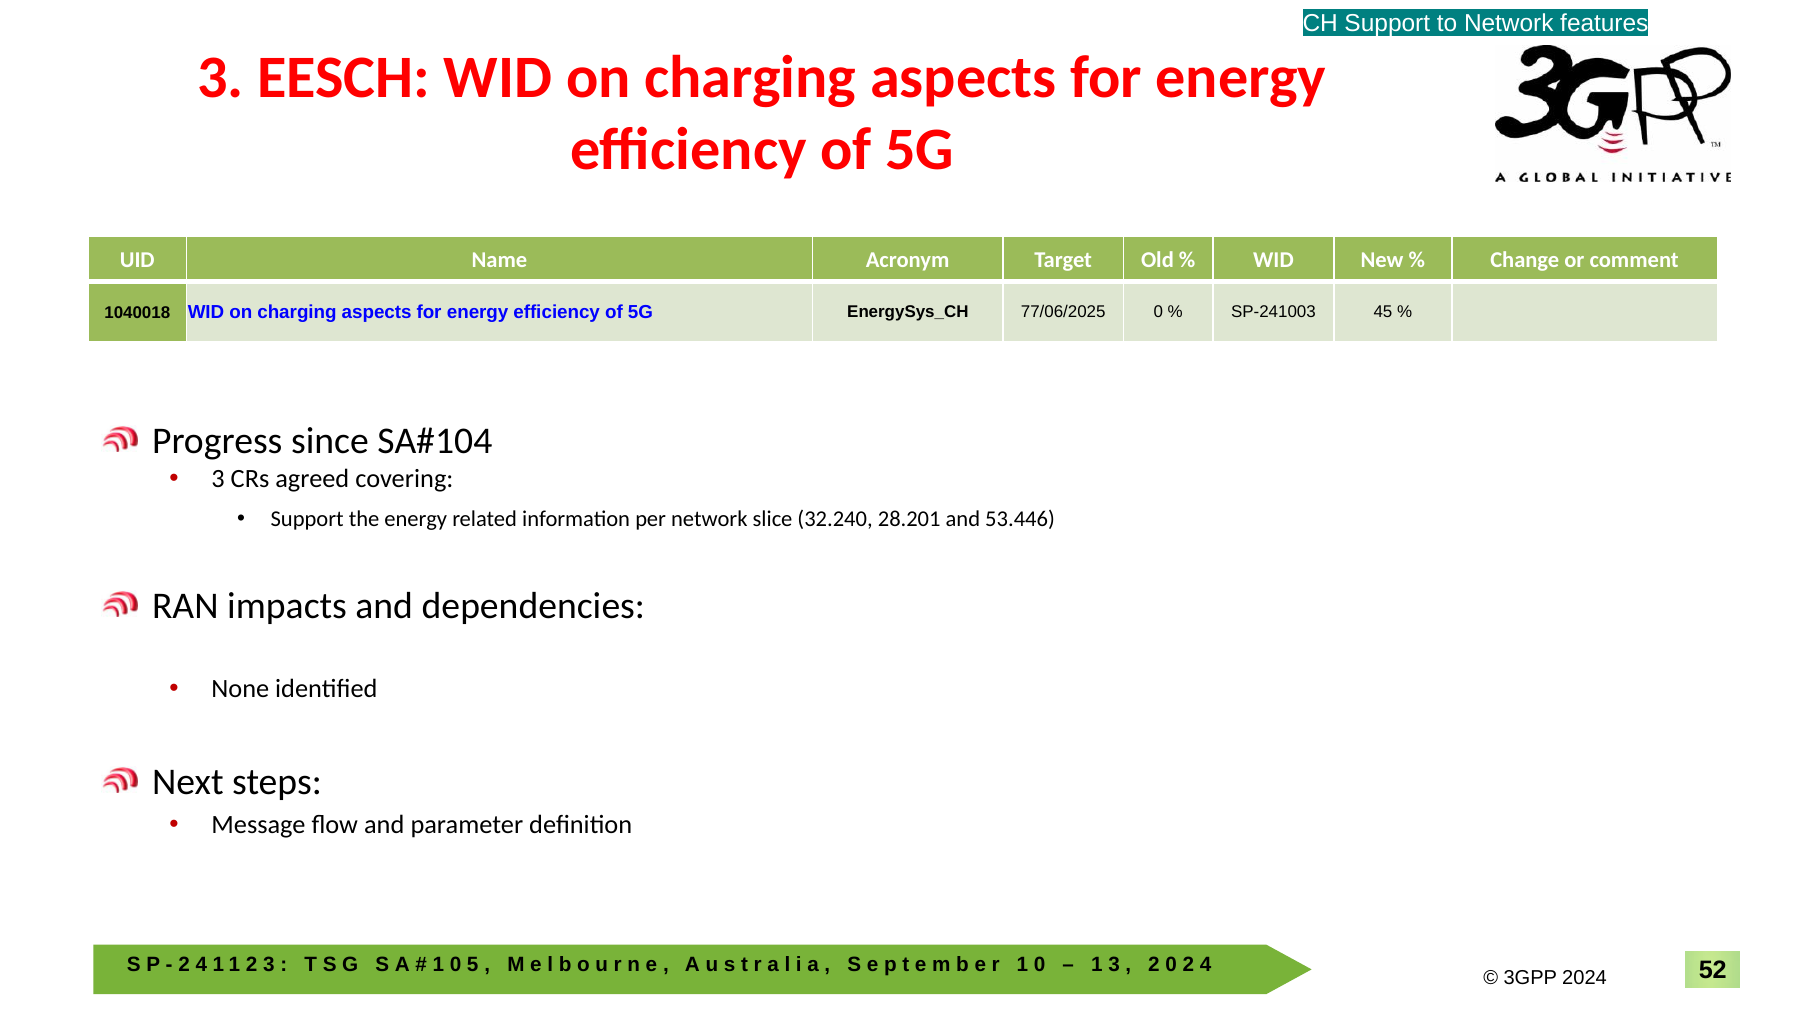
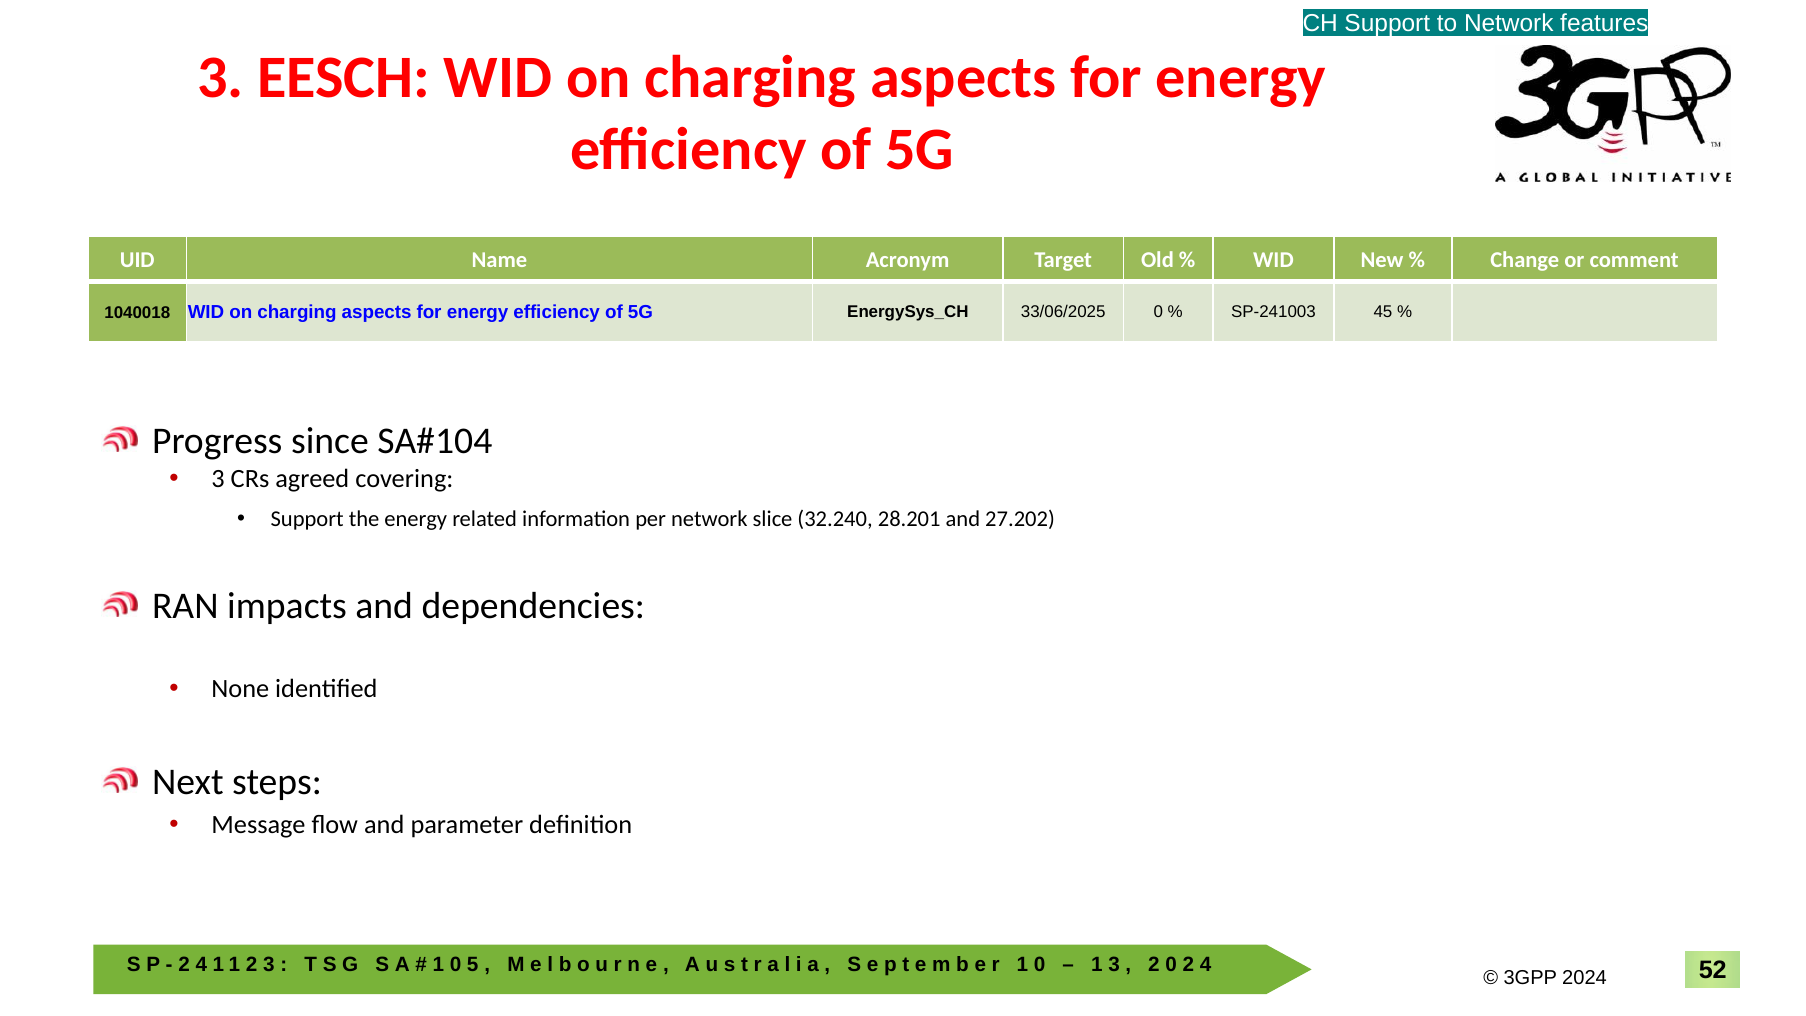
77/06/2025: 77/06/2025 -> 33/06/2025 (1063, 312)
53.446: 53.446 -> 27.202 (1020, 519)
